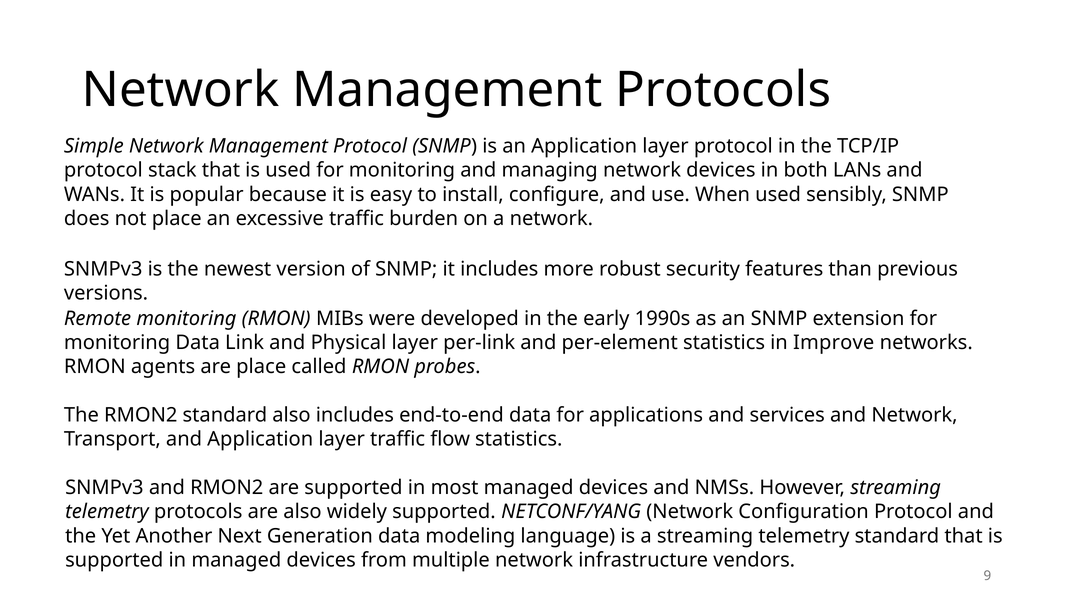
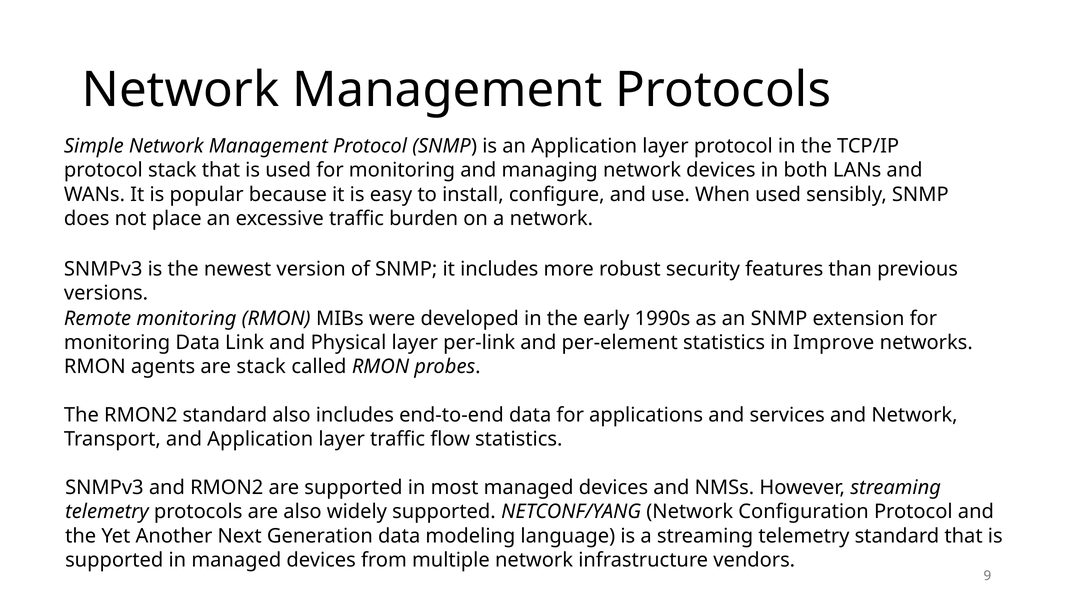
are place: place -> stack (261, 367)
